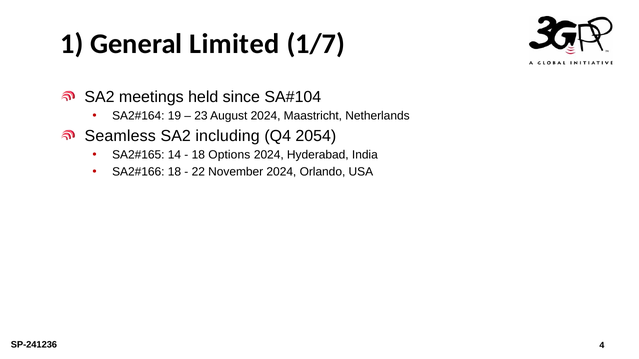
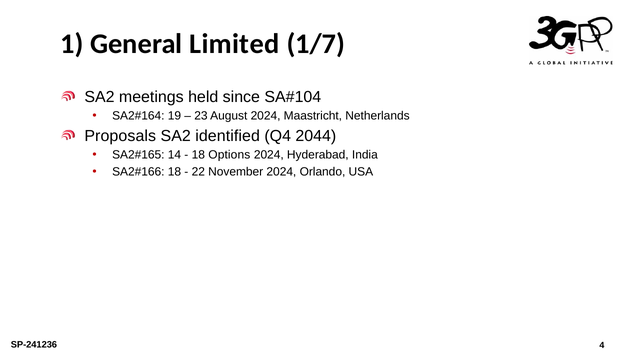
Seamless: Seamless -> Proposals (120, 136)
including: including -> identified (228, 136)
2054: 2054 -> 2044 (316, 136)
